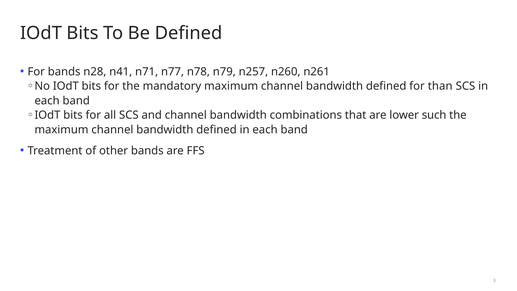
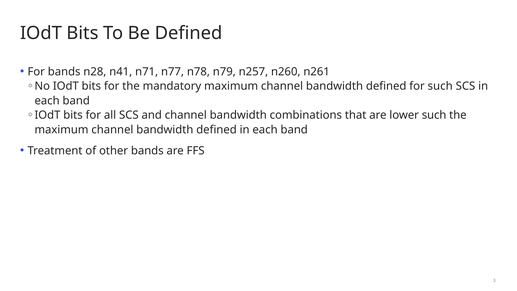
for than: than -> such (440, 86)
